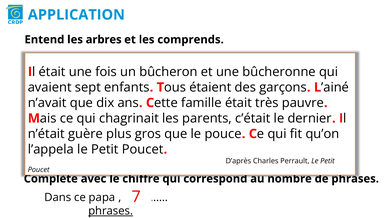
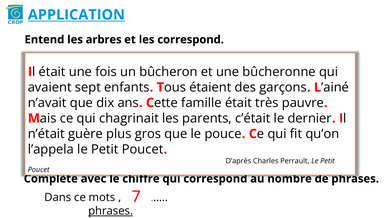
APPLICATION underline: none -> present (76, 15)
les comprends: comprends -> correspond (191, 40)
papa: papa -> mots (102, 197)
